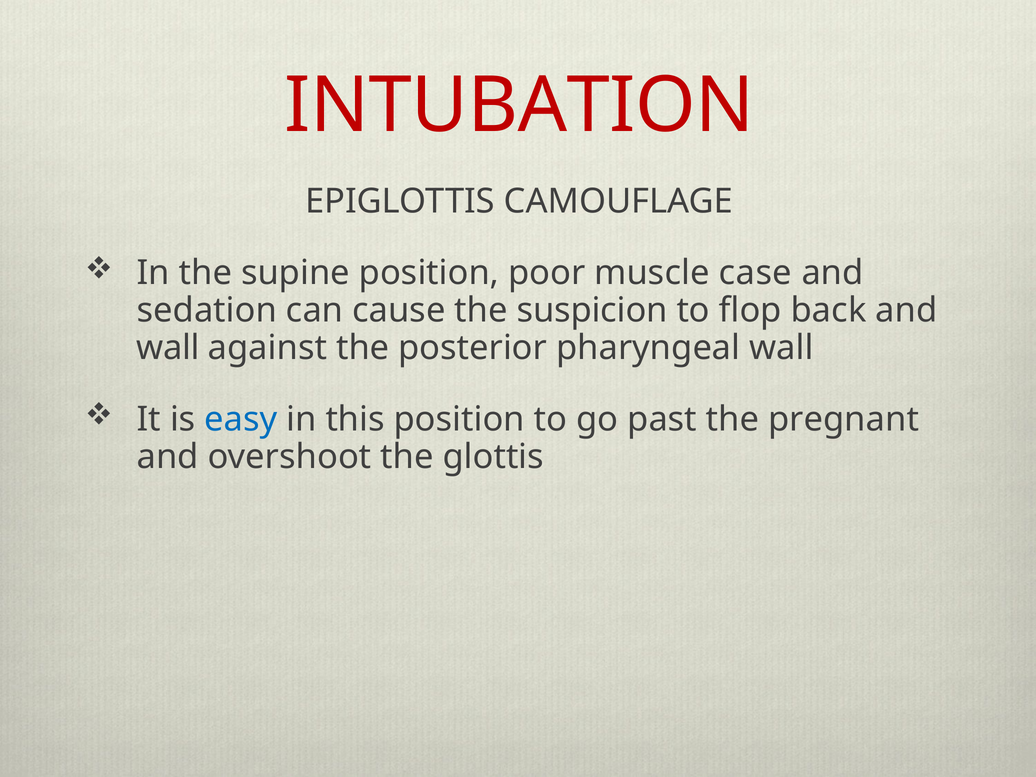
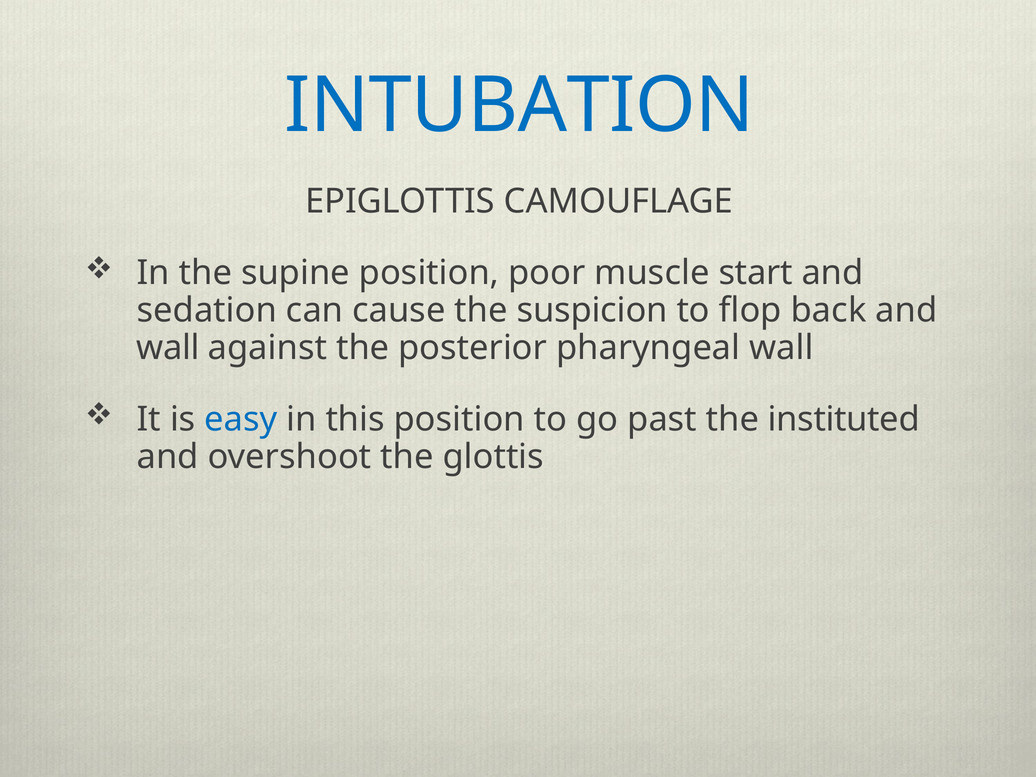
INTUBATION colour: red -> blue (519, 106)
case: case -> start (756, 273)
pregnant: pregnant -> instituted (844, 419)
